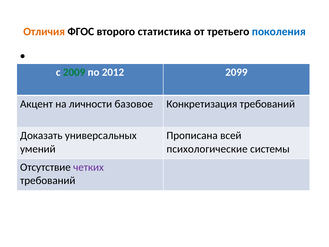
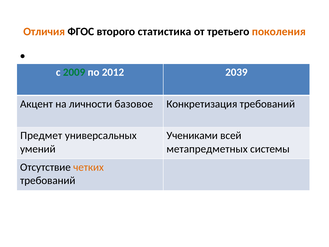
поколения colour: blue -> orange (279, 32)
2099: 2099 -> 2039 (236, 72)
Доказать: Доказать -> Предмет (41, 135)
Прописана: Прописана -> Учениками (192, 135)
психологические: психологические -> метапредметных (207, 149)
четких colour: purple -> orange (89, 167)
